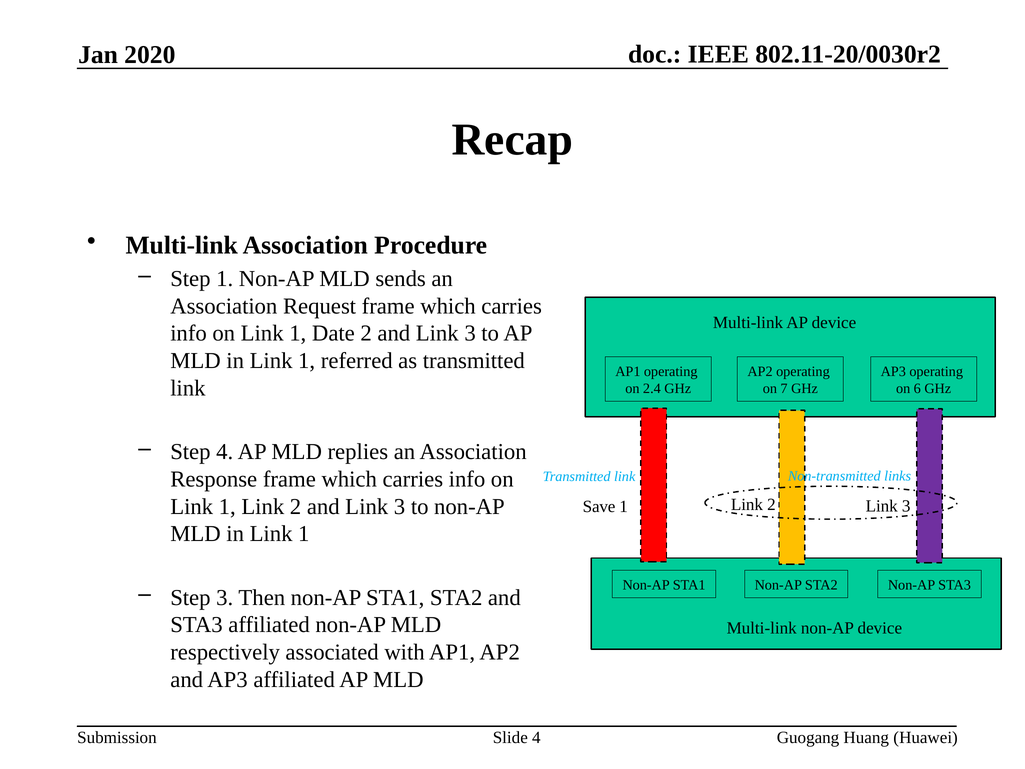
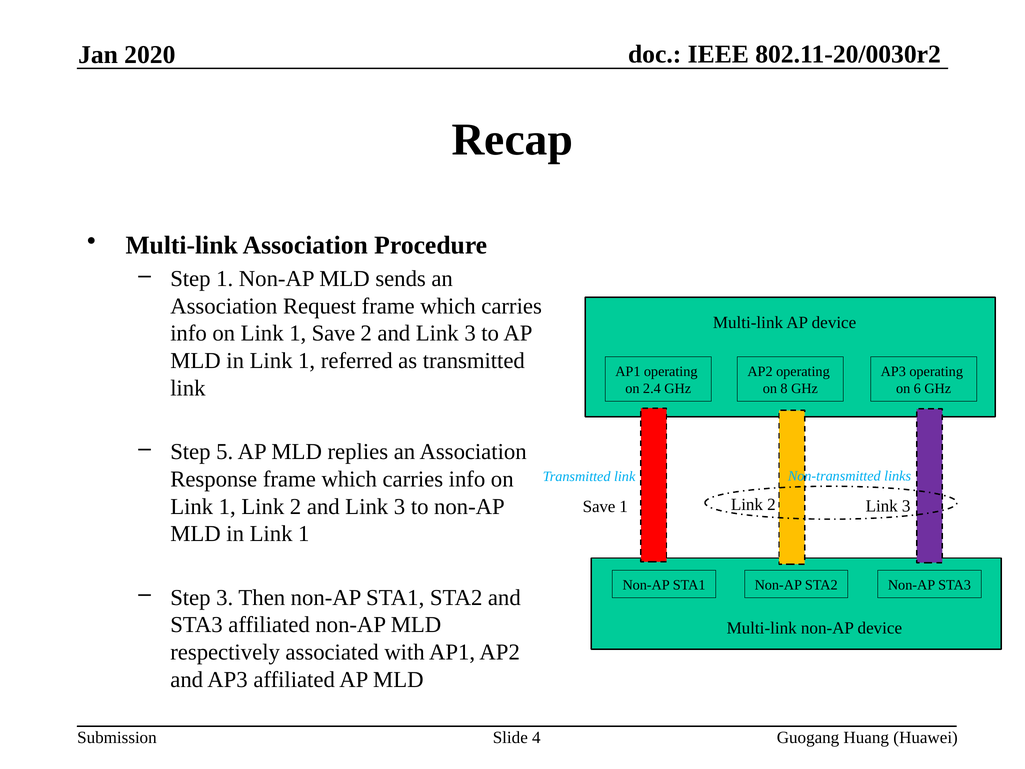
1 Date: Date -> Save (333, 333)
7: 7 -> 8 (784, 388)
Step 4: 4 -> 5 (225, 452)
